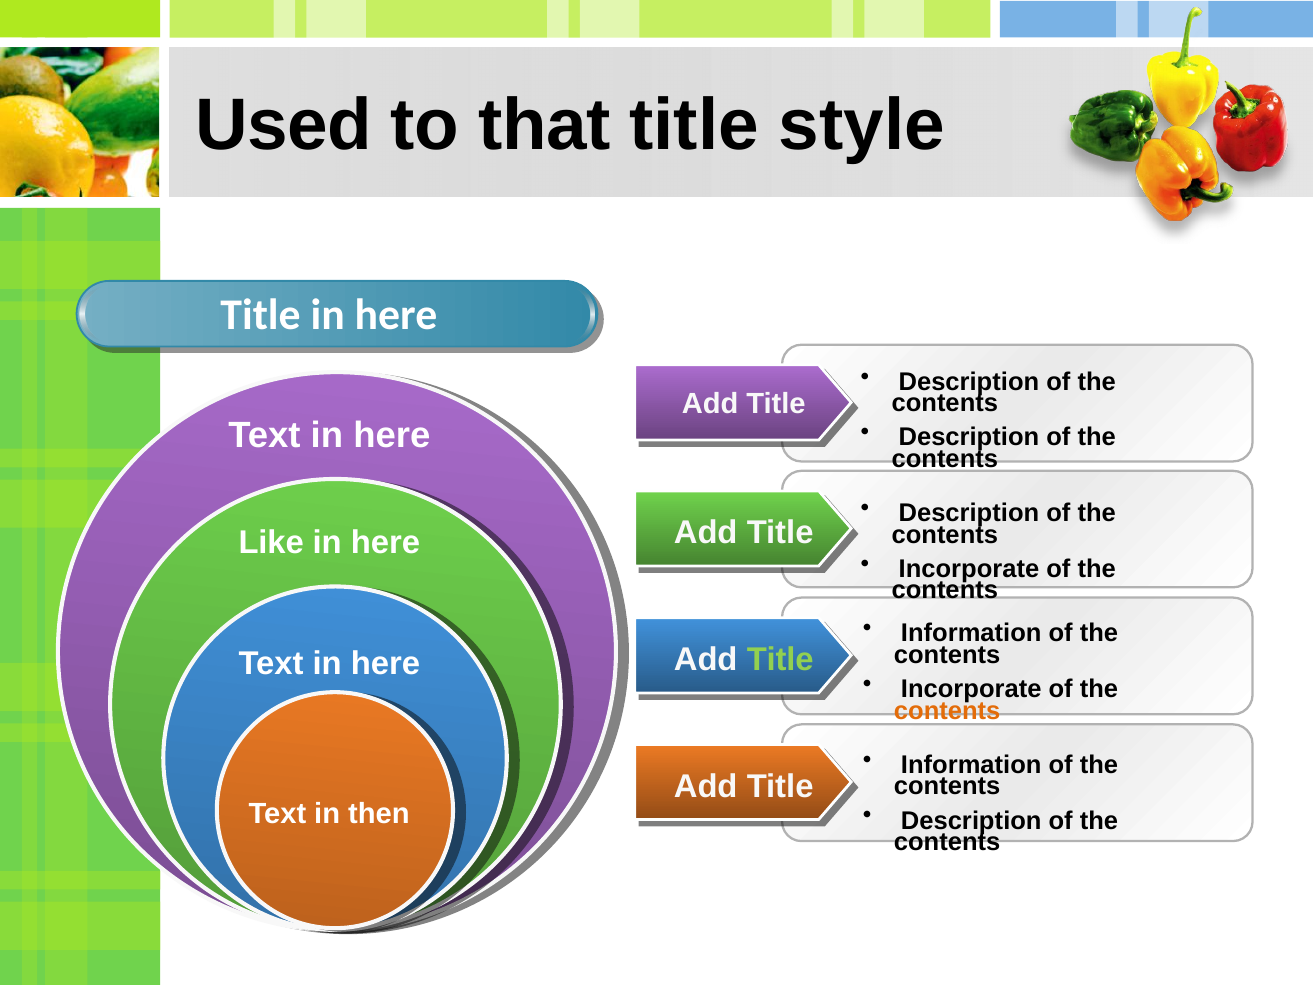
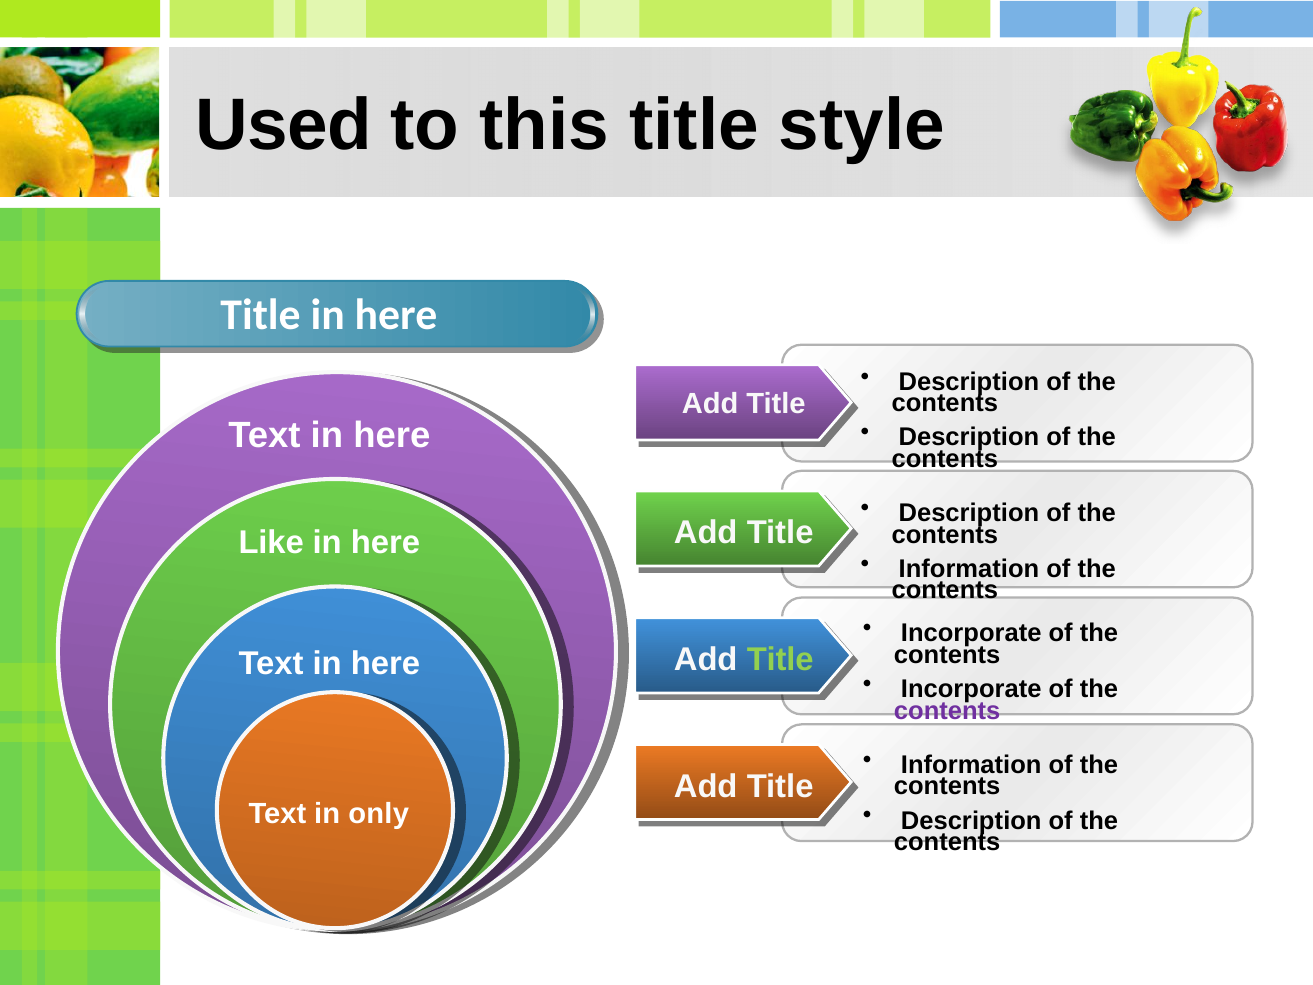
that: that -> this (544, 125)
Incorporate: Incorporate -> Information (969, 569)
Information: Information -> Incorporate (971, 633)
contents colour: orange -> purple (947, 711)
then: then -> only (379, 814)
